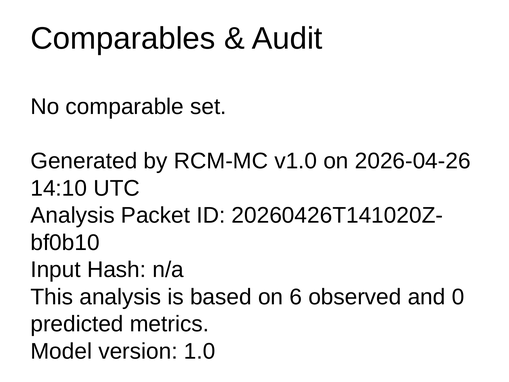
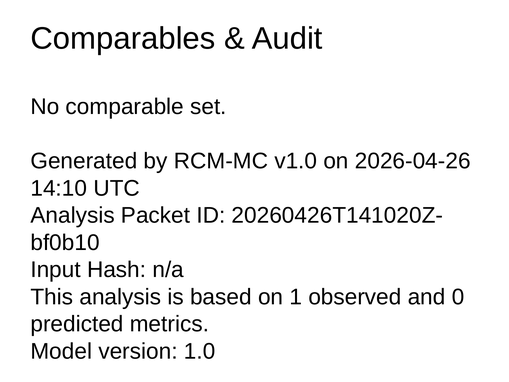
6: 6 -> 1 (296, 297)
